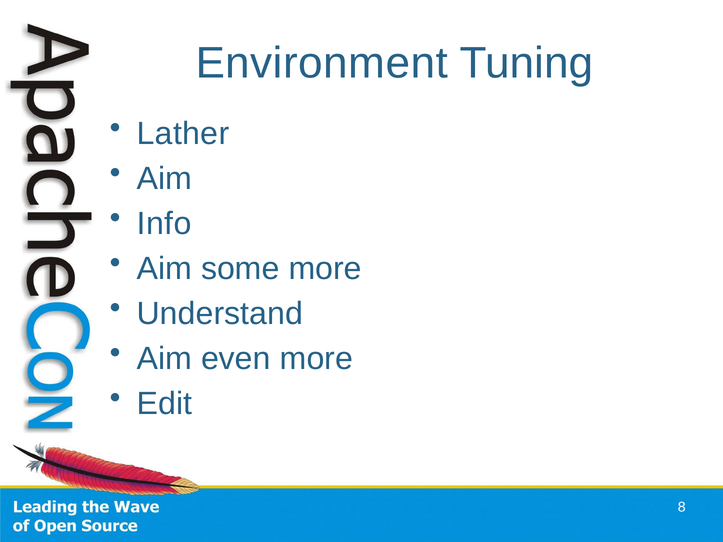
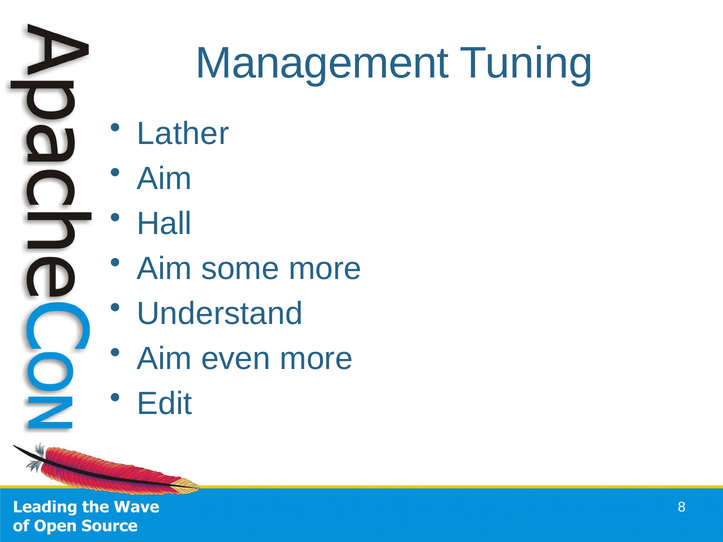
Environment: Environment -> Management (322, 63)
Info: Info -> Hall (164, 224)
